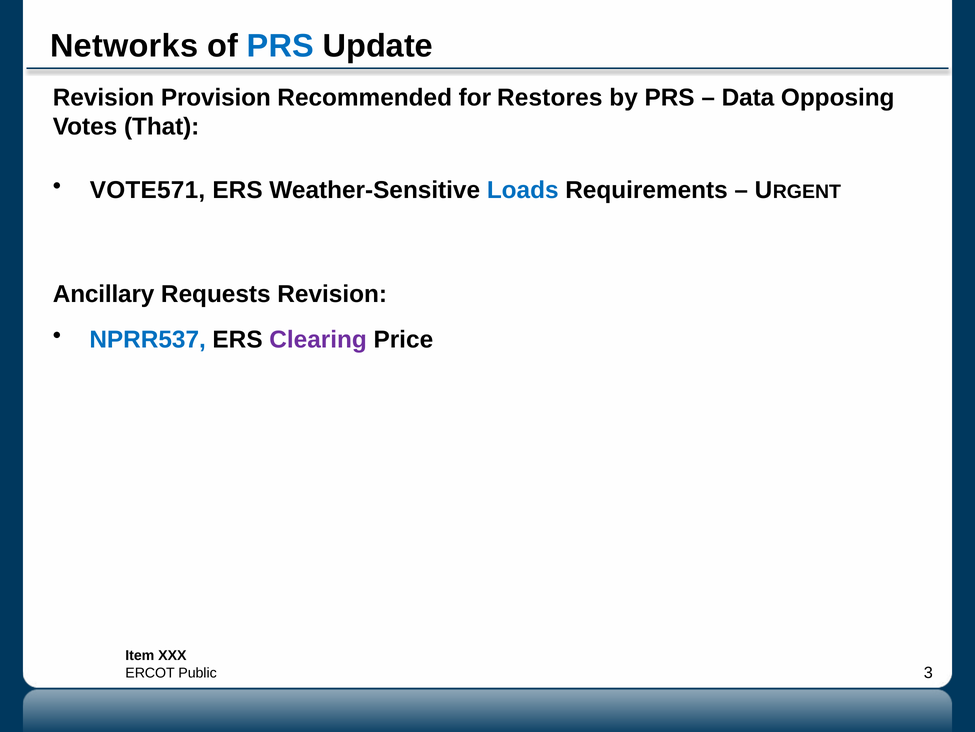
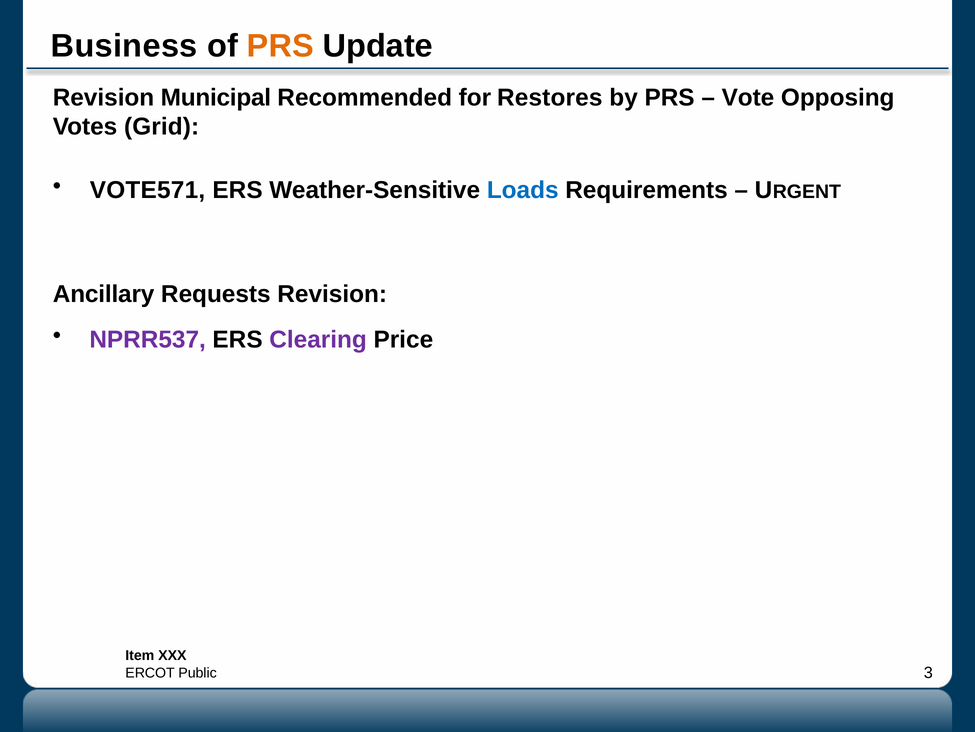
Networks: Networks -> Business (124, 46)
PRS colour: blue -> orange (280, 46)
Provision: Provision -> Municipal (216, 97)
Data: Data -> Vote (748, 97)
That: That -> Grid (162, 127)
NPRR537 colour: blue -> purple (148, 340)
